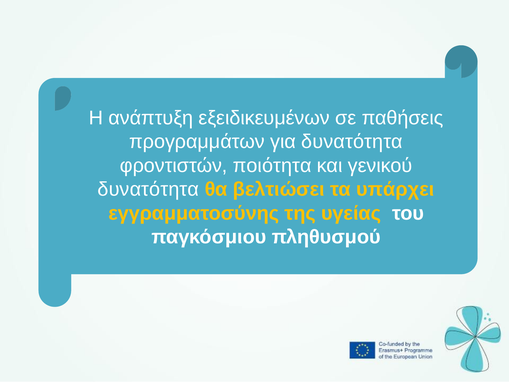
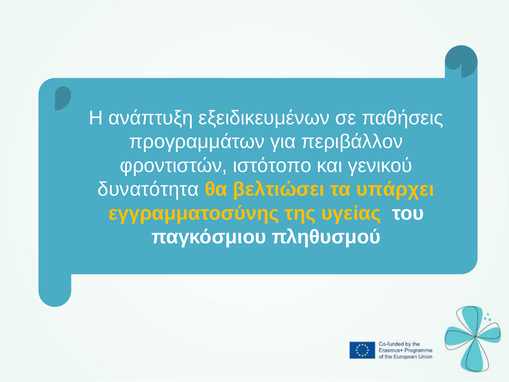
για δυνατότητα: δυνατότητα -> περιβάλλον (352, 142)
ποιότητα: ποιότητα -> ιστότοπο (272, 165)
